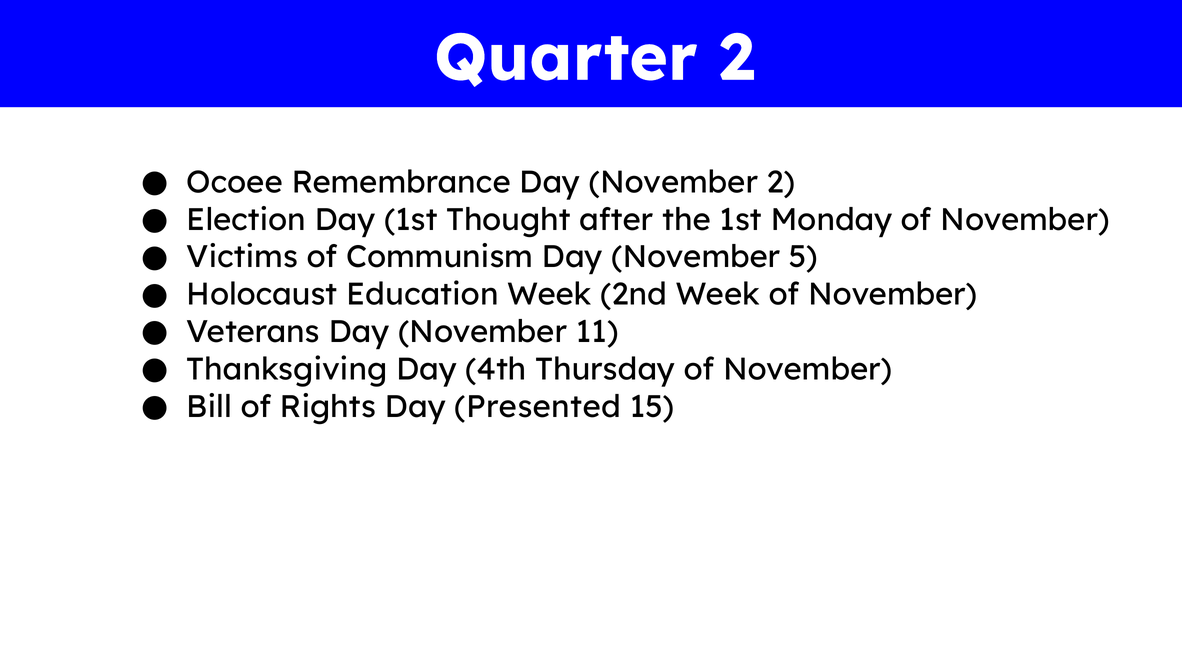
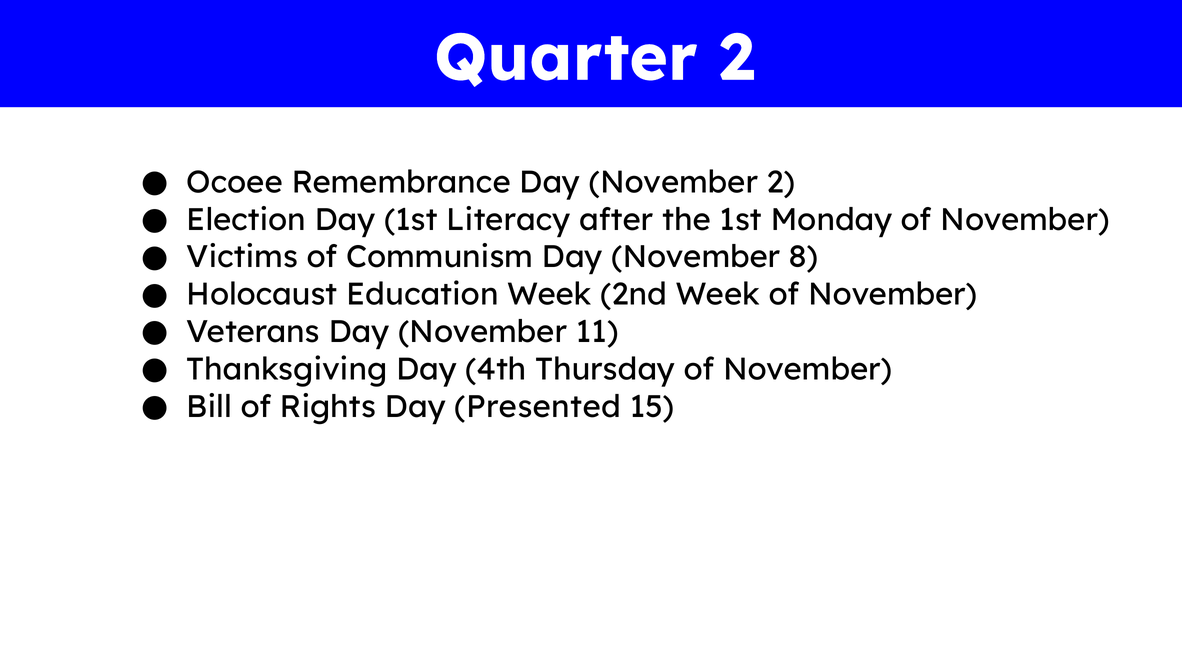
Thought: Thought -> Literacy (508, 220)
5: 5 -> 8 (803, 257)
